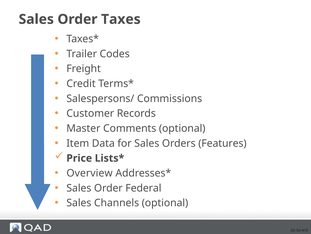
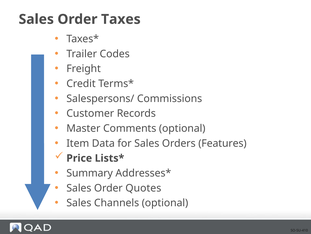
Overview: Overview -> Summary (90, 173)
Federal: Federal -> Quotes (143, 187)
